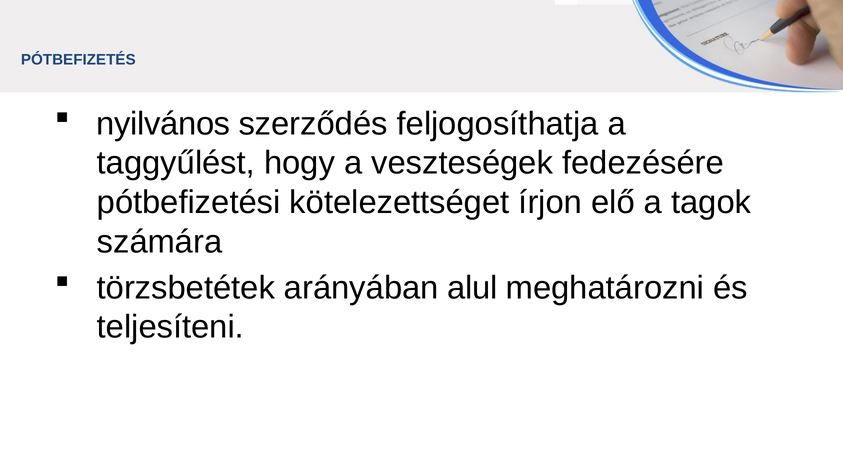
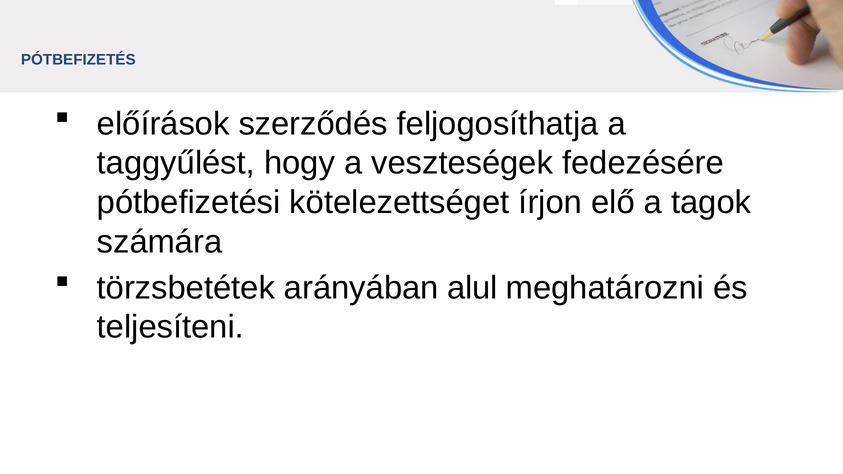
nyilvános: nyilvános -> előírások (163, 124)
